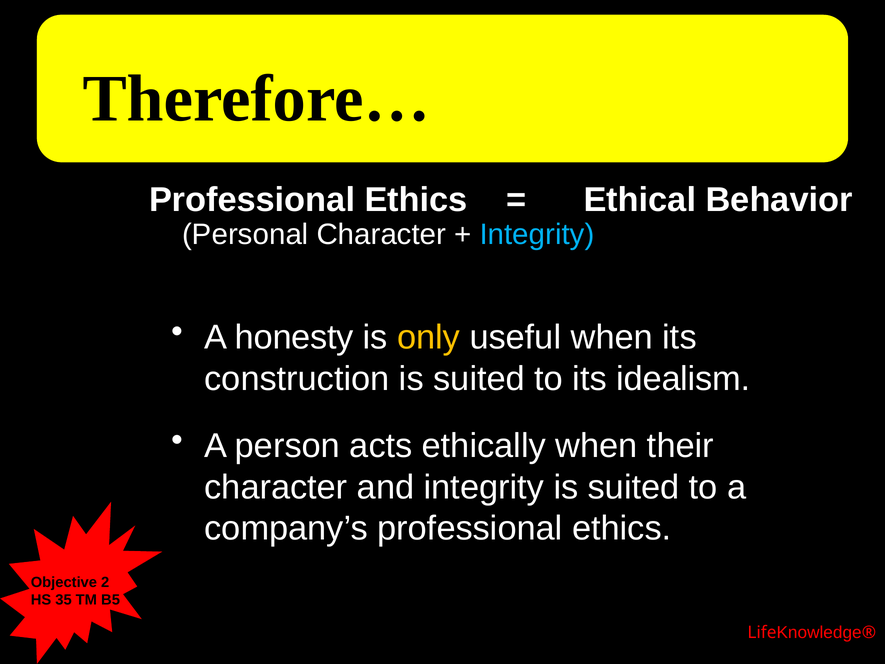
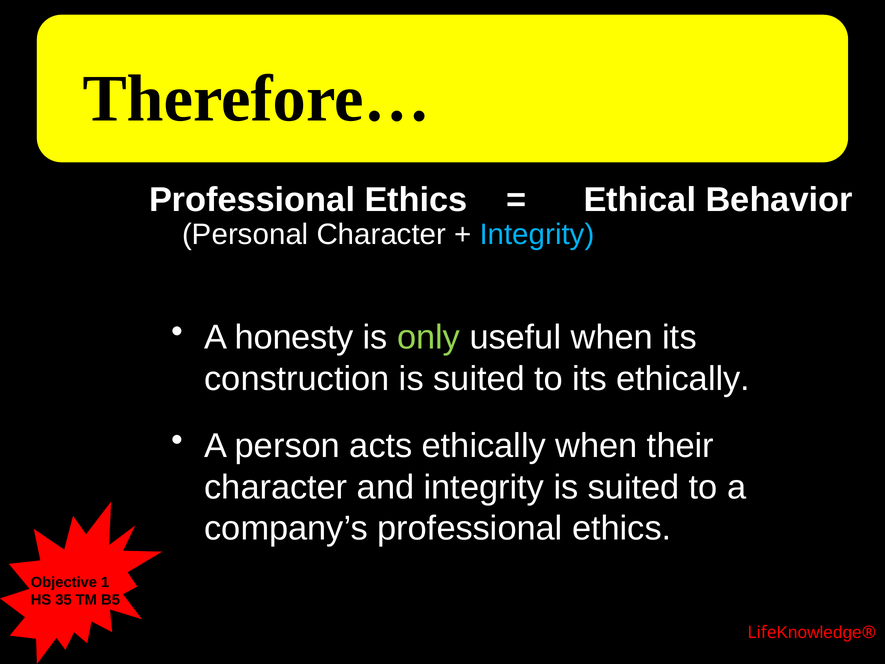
only colour: yellow -> light green (429, 337)
its idealism: idealism -> ethically (683, 379)
2: 2 -> 1 (105, 582)
